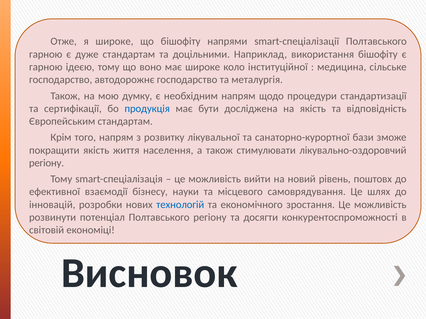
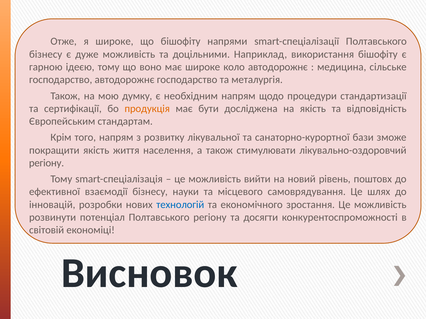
гарною: гарною -> бізнесу (46, 54)
дуже стандартам: стандартам -> можливість (129, 54)
коло інституційної: інституційної -> автодорожнє (278, 67)
продукція colour: blue -> orange (147, 109)
